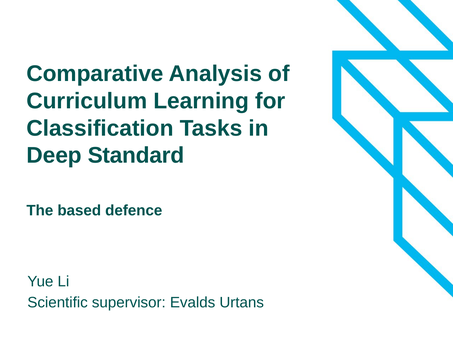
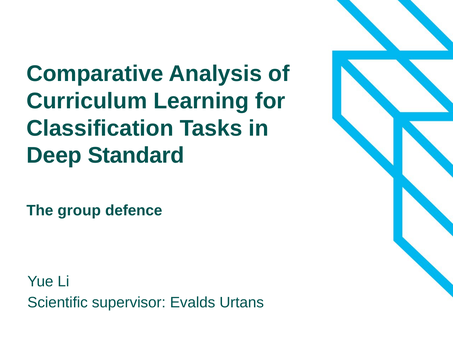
based: based -> group (79, 210)
